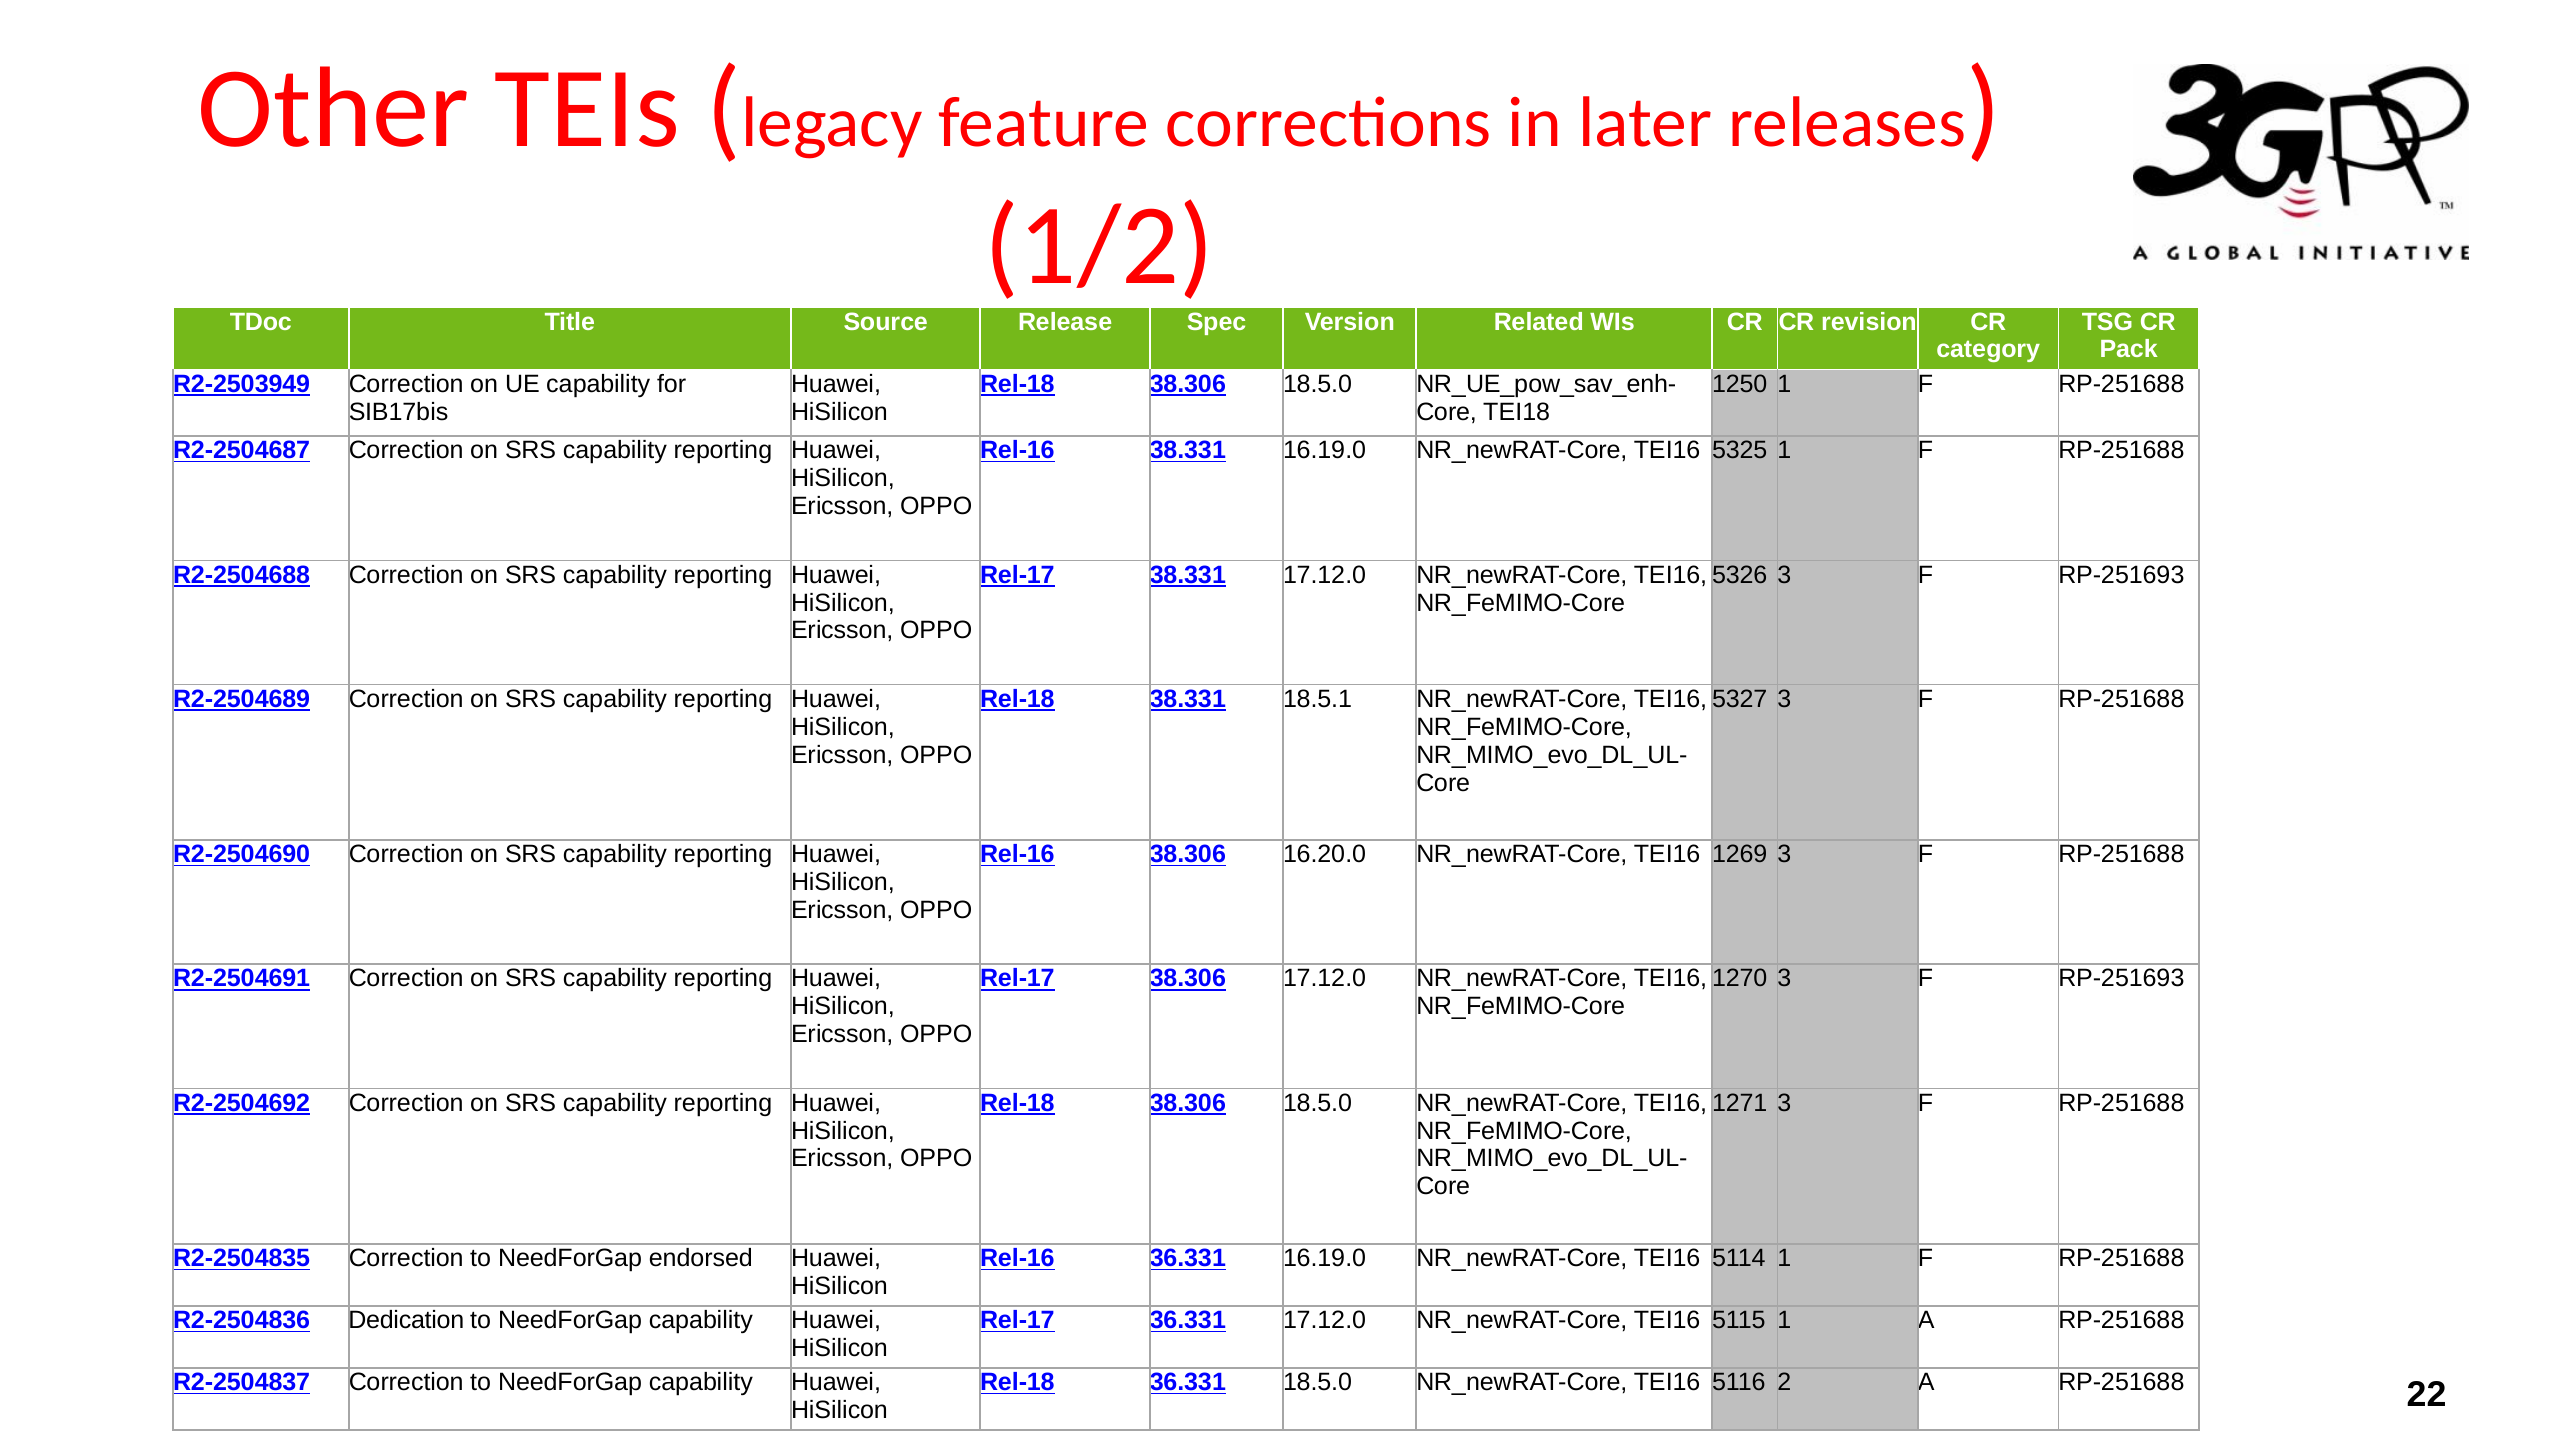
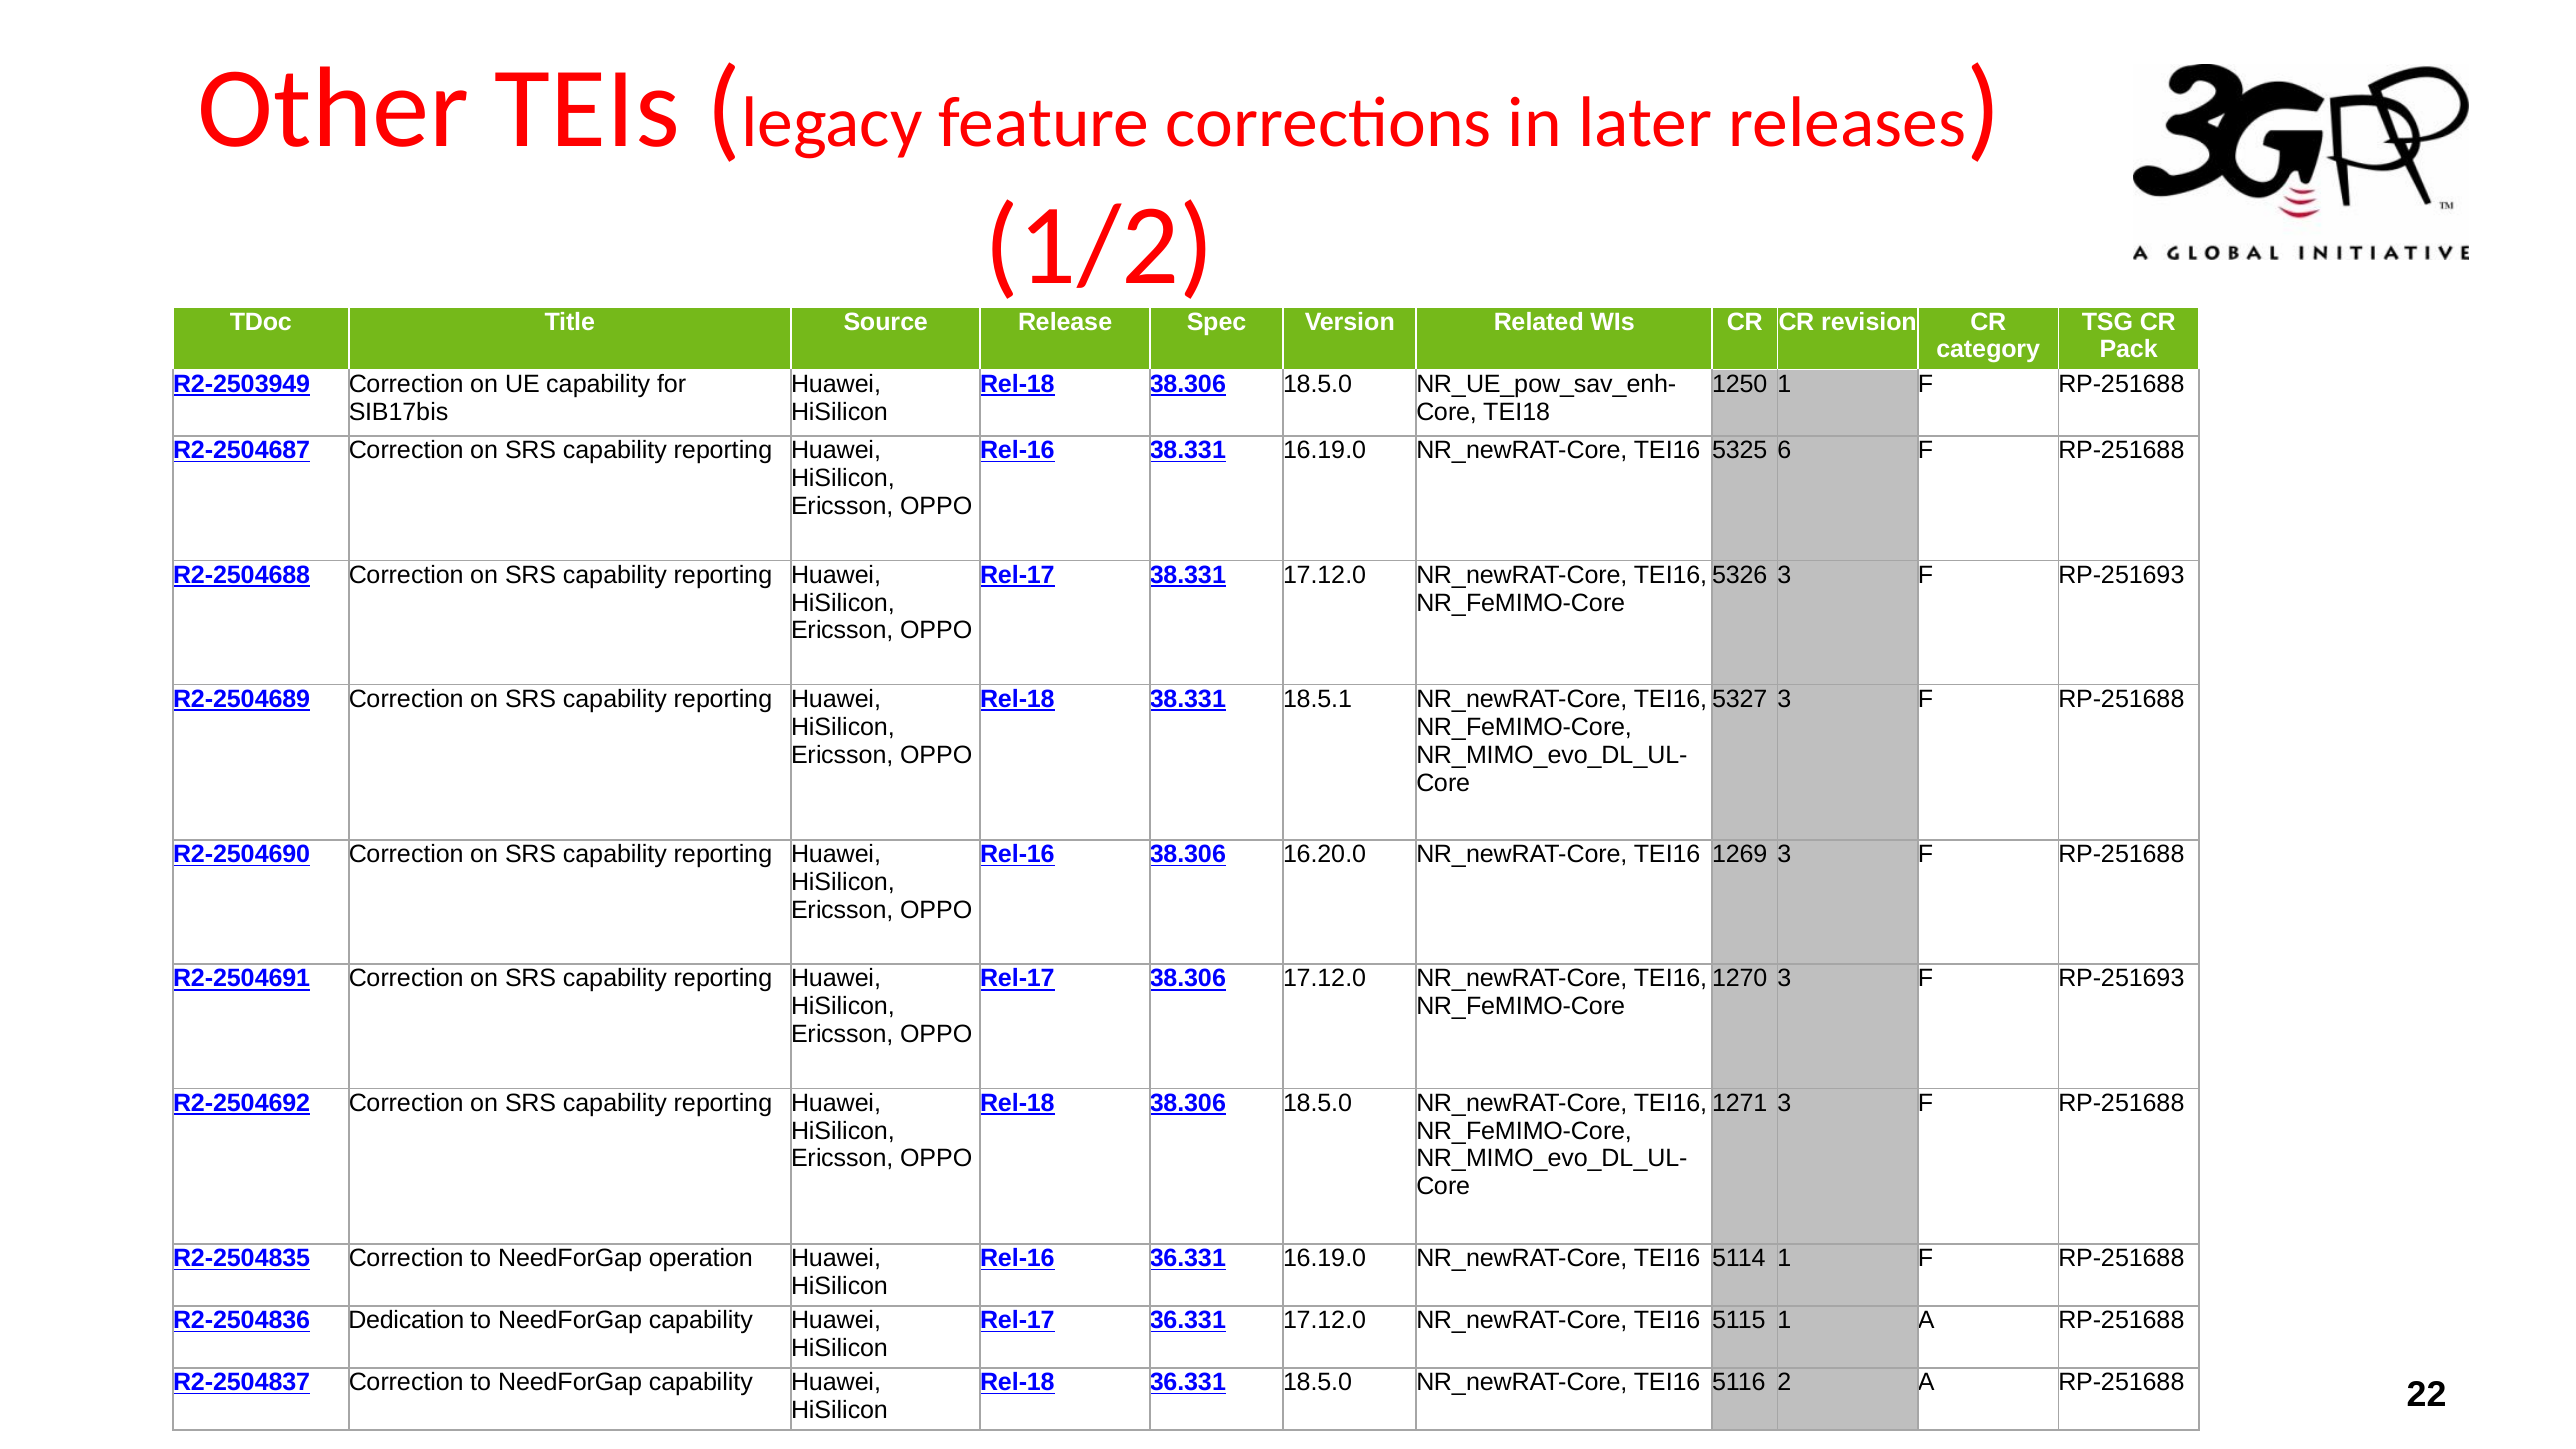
5325 1: 1 -> 6 (1784, 451)
endorsed: endorsed -> operation (701, 1258)
